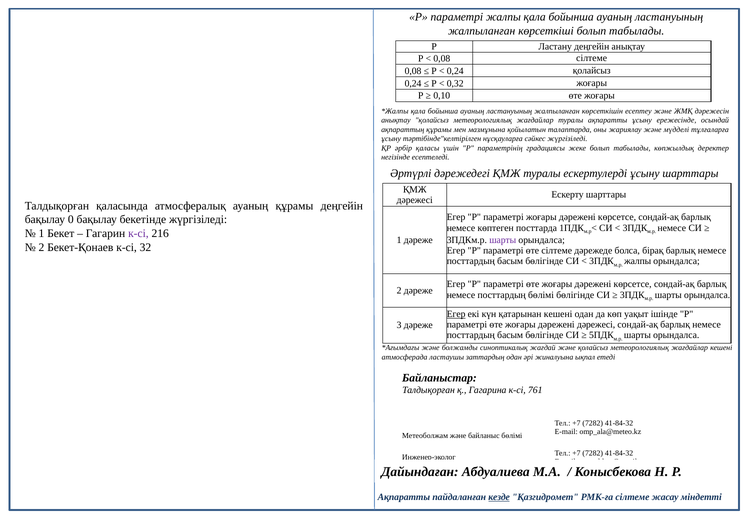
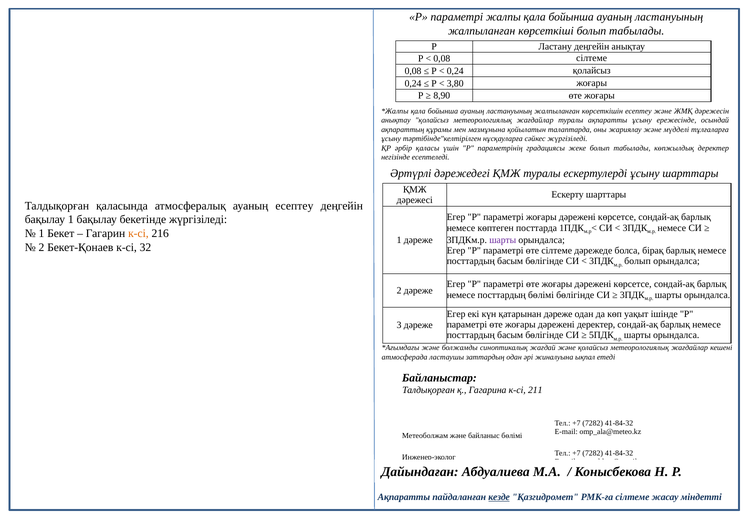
0,32: 0,32 -> 3,80 (455, 83)
0,10: 0,10 -> 8,90 (442, 96)
ауаның құрамы: құрамы -> есептеу (294, 206)
бақылау 0: 0 -> 1 (71, 219)
к-сі colour: purple -> orange (138, 233)
жалпы: жалпы -> болып (638, 261)
Егер underline: present -> none (456, 314)
қатарынан кешені: кешені -> дәреже (558, 314)
дәрежені дәрежесі: дәрежесі -> деректер (596, 324)
761: 761 -> 211 (535, 390)
